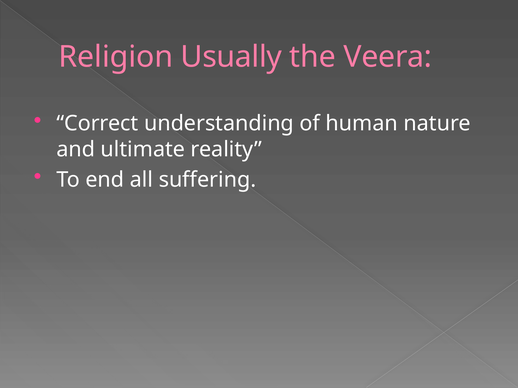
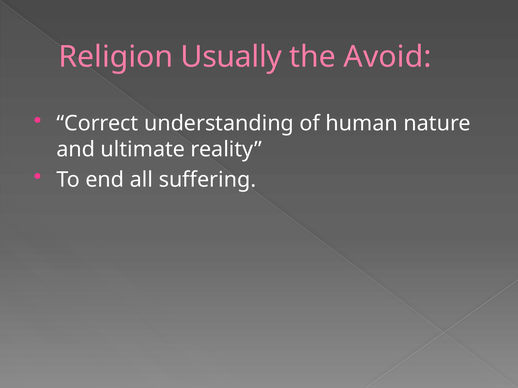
Veera: Veera -> Avoid (388, 57)
